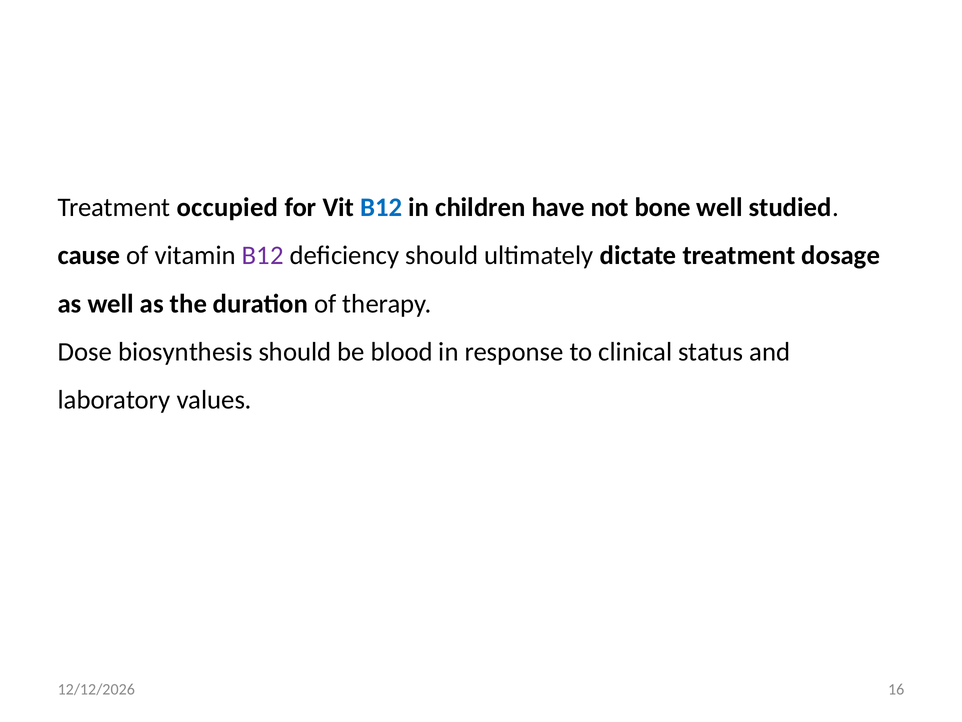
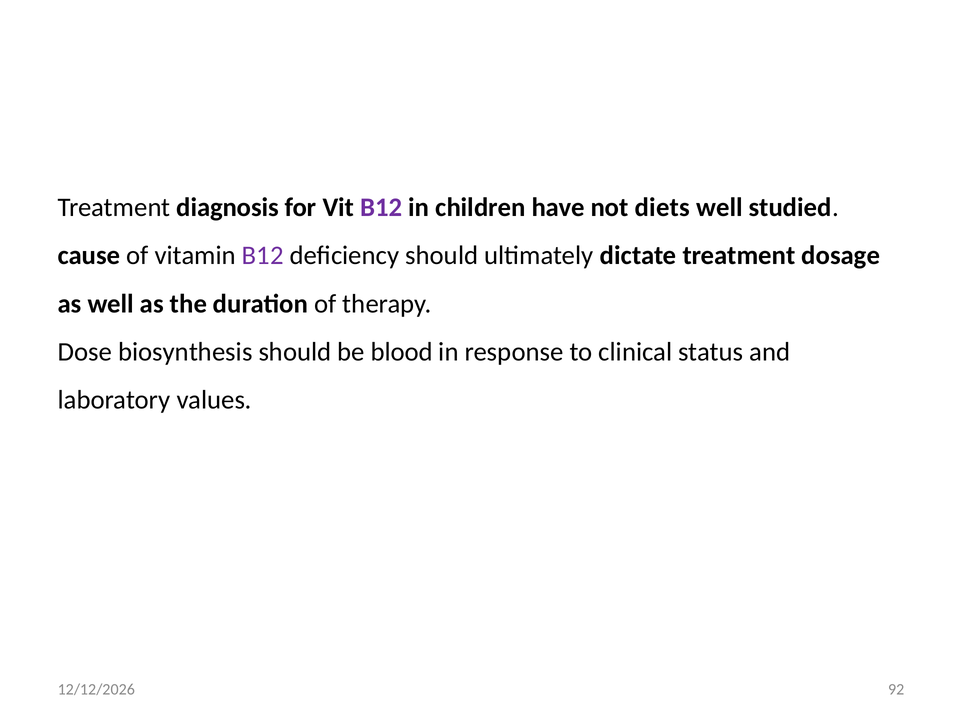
occupied: occupied -> diagnosis (228, 207)
B12 colour: blue -> purple (381, 207)
bone: bone -> diets (662, 207)
16: 16 -> 92 (896, 689)
